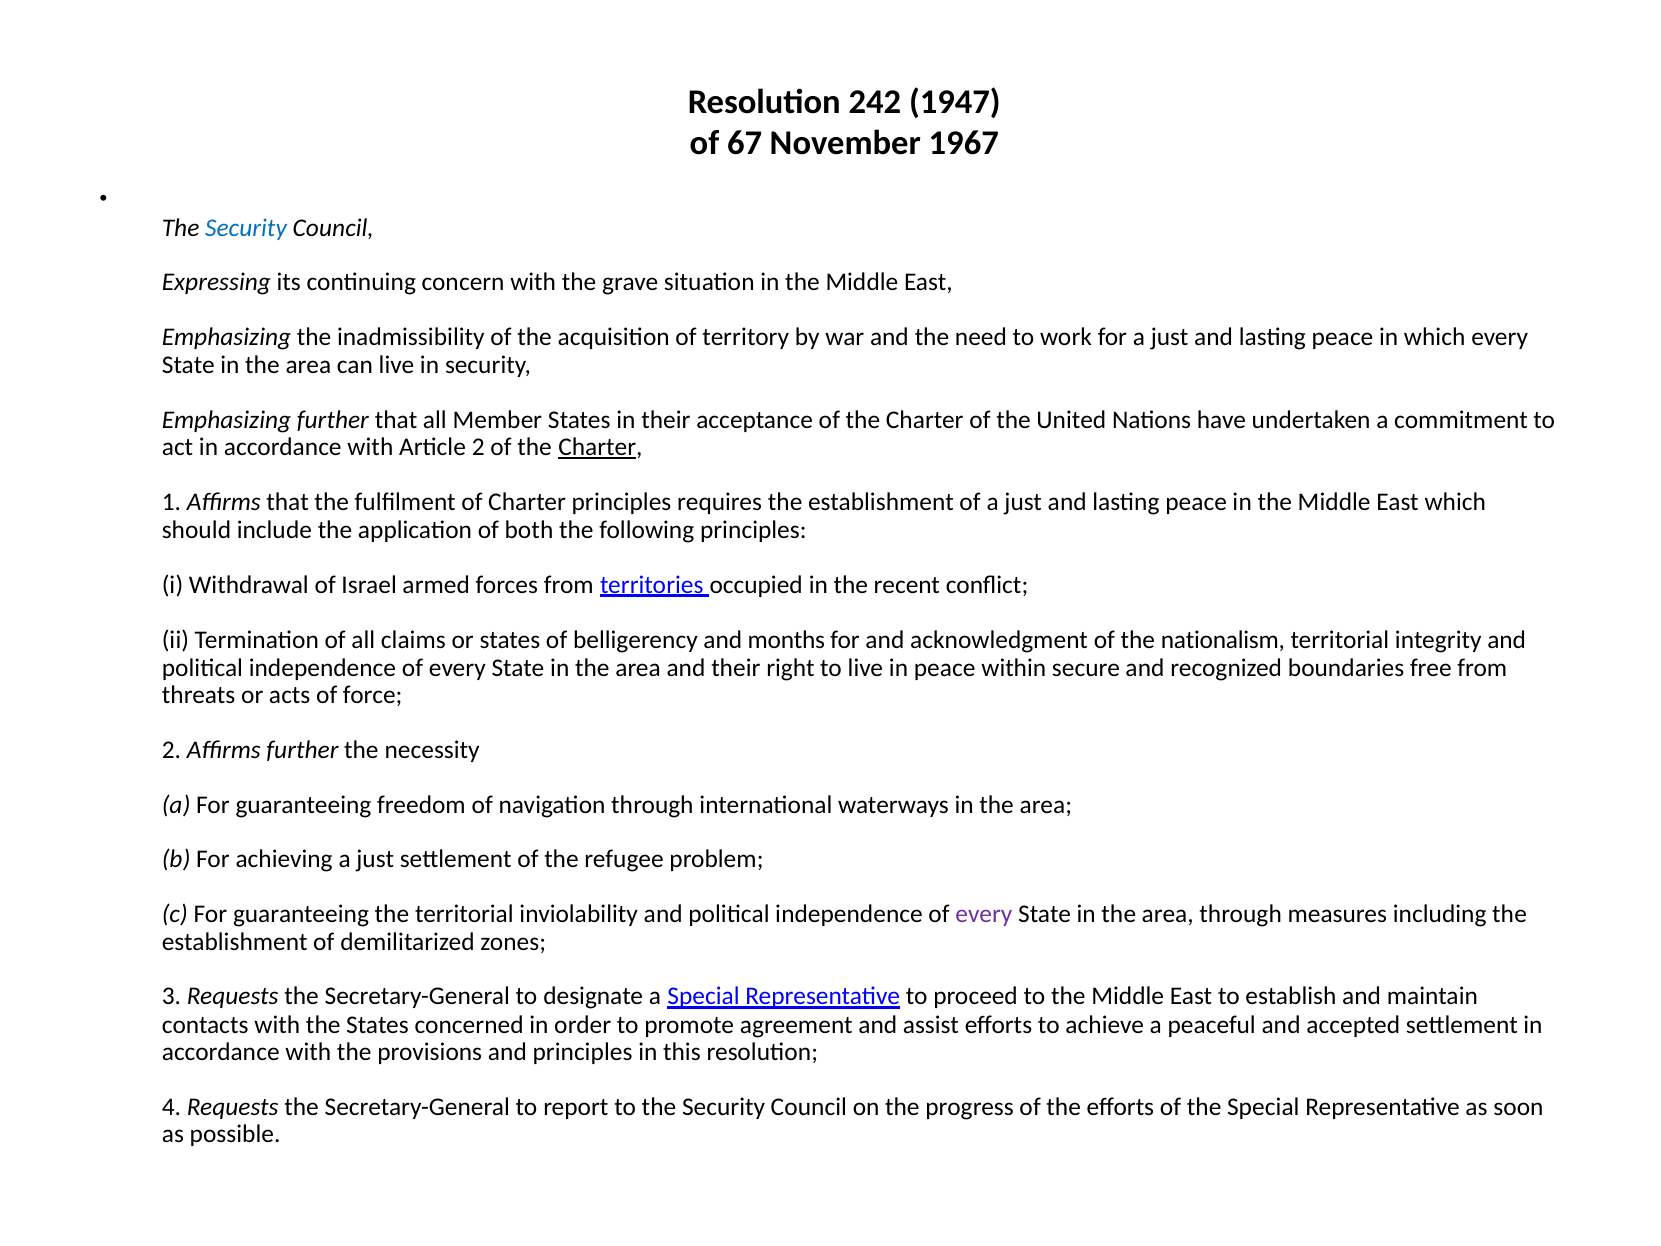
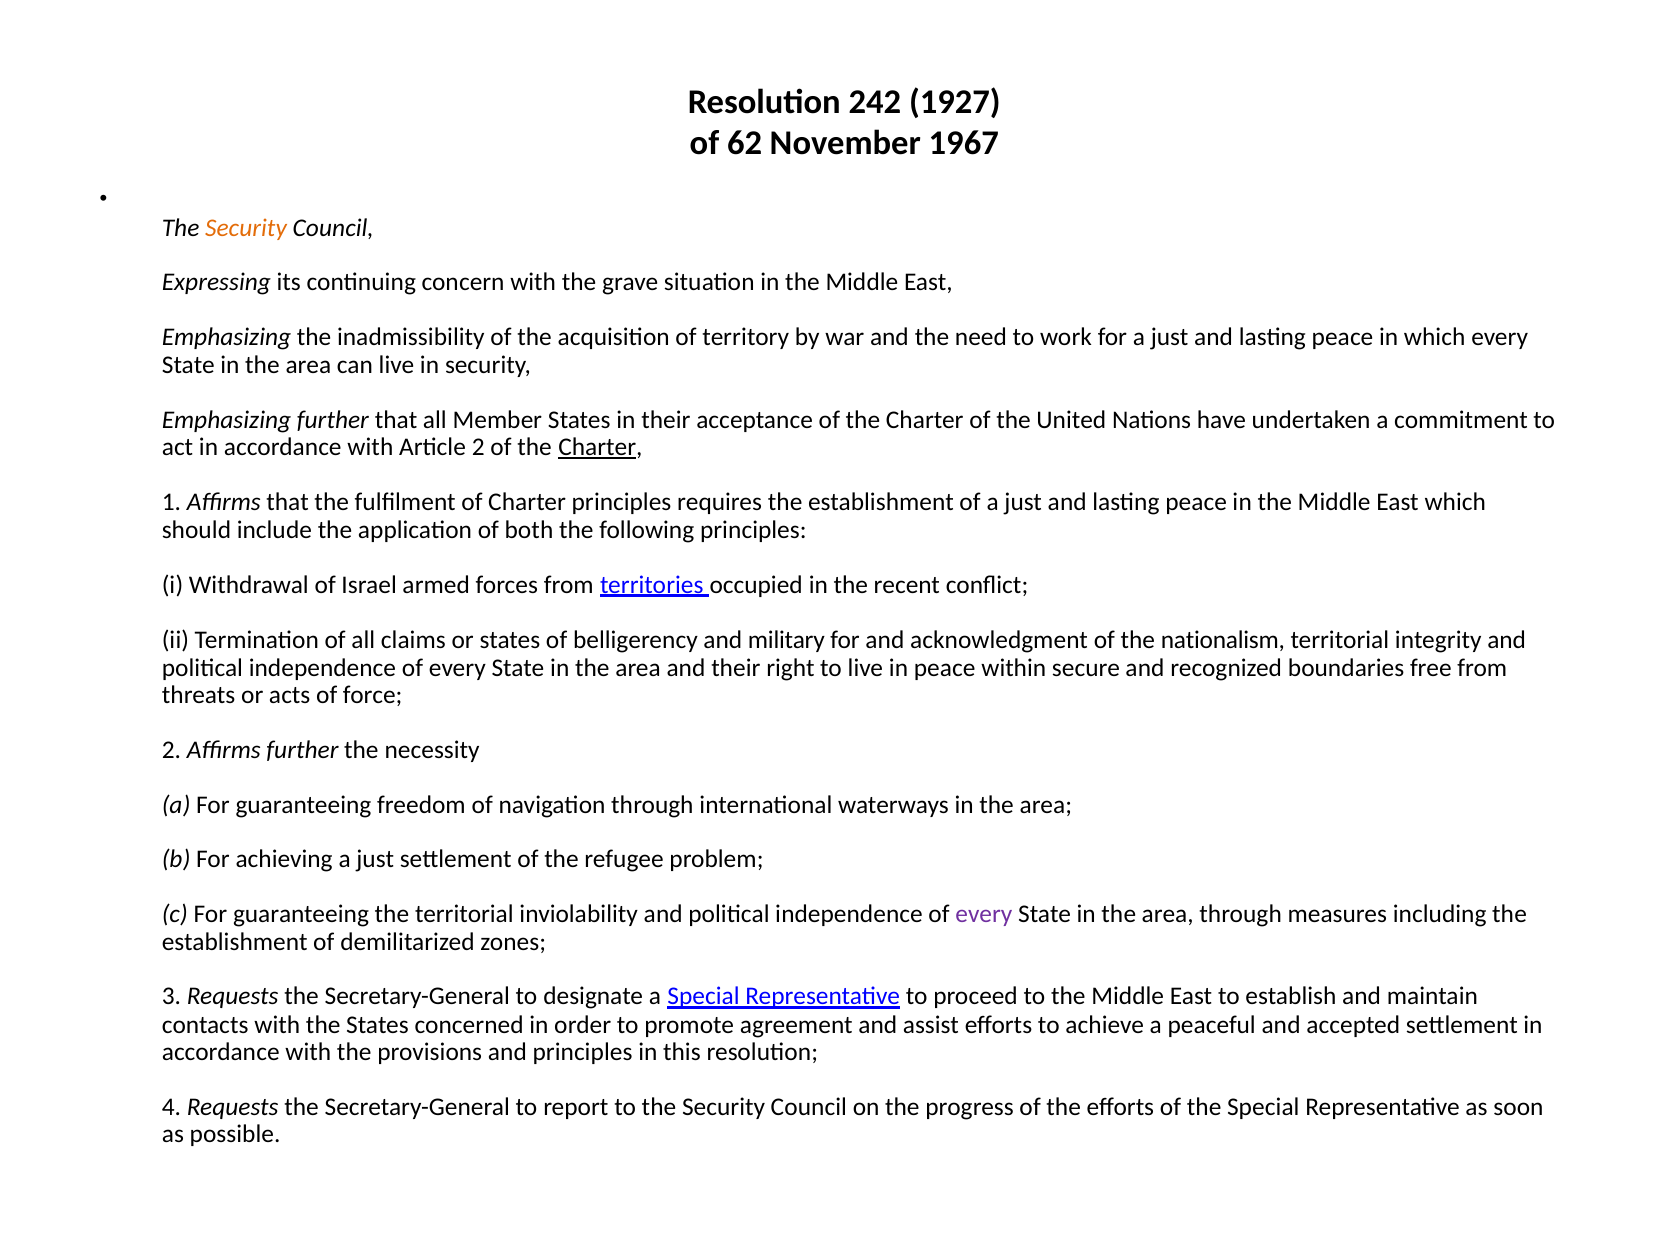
1947: 1947 -> 1927 (955, 102)
67: 67 -> 62 (745, 144)
Security colour: blue -> orange (246, 228)
months: months -> military (786, 640)
